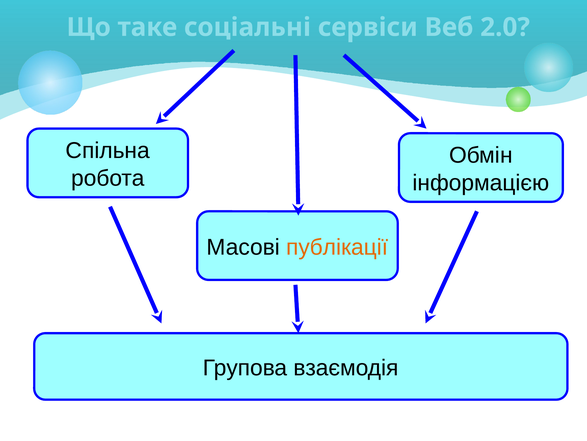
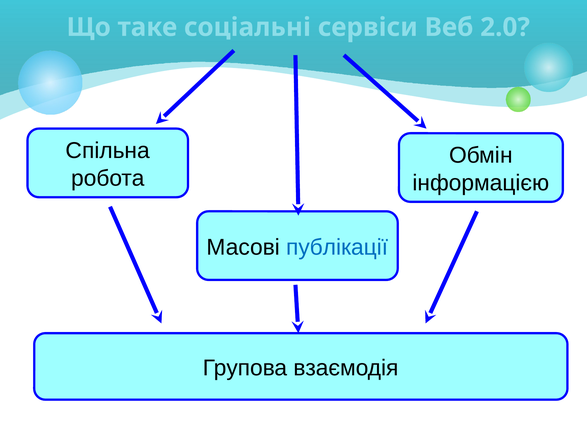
публікації colour: orange -> blue (337, 247)
